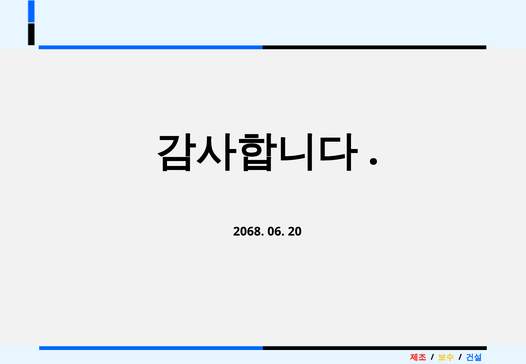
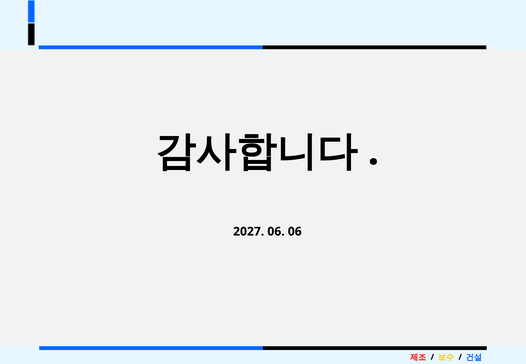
2068: 2068 -> 2027 (249, 232)
06 20: 20 -> 06 (295, 232)
